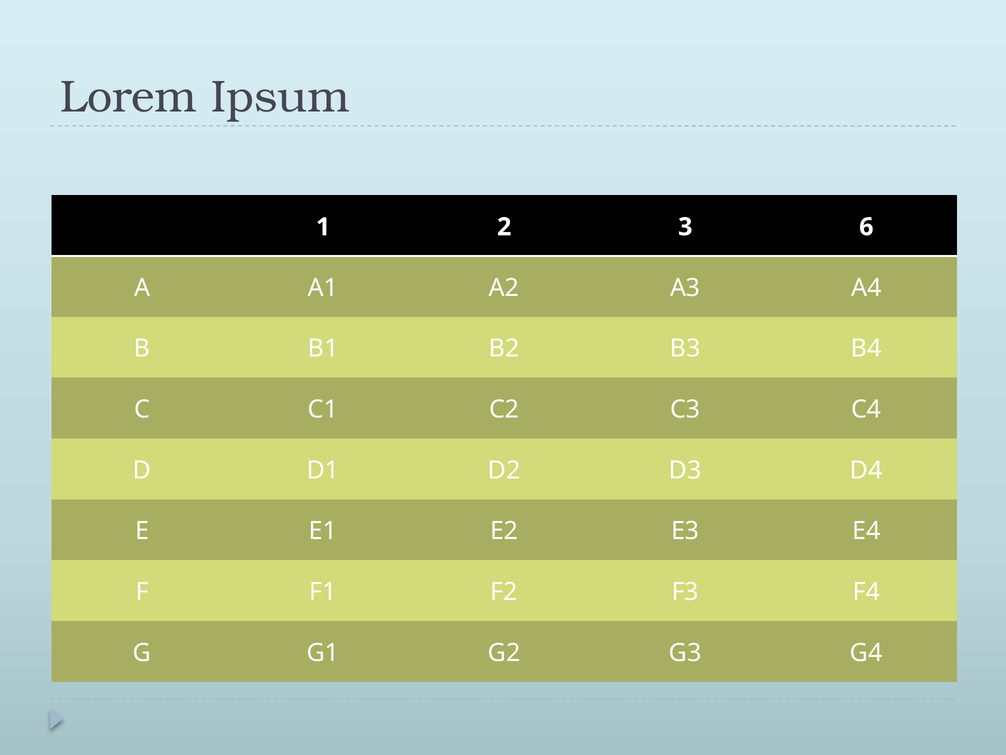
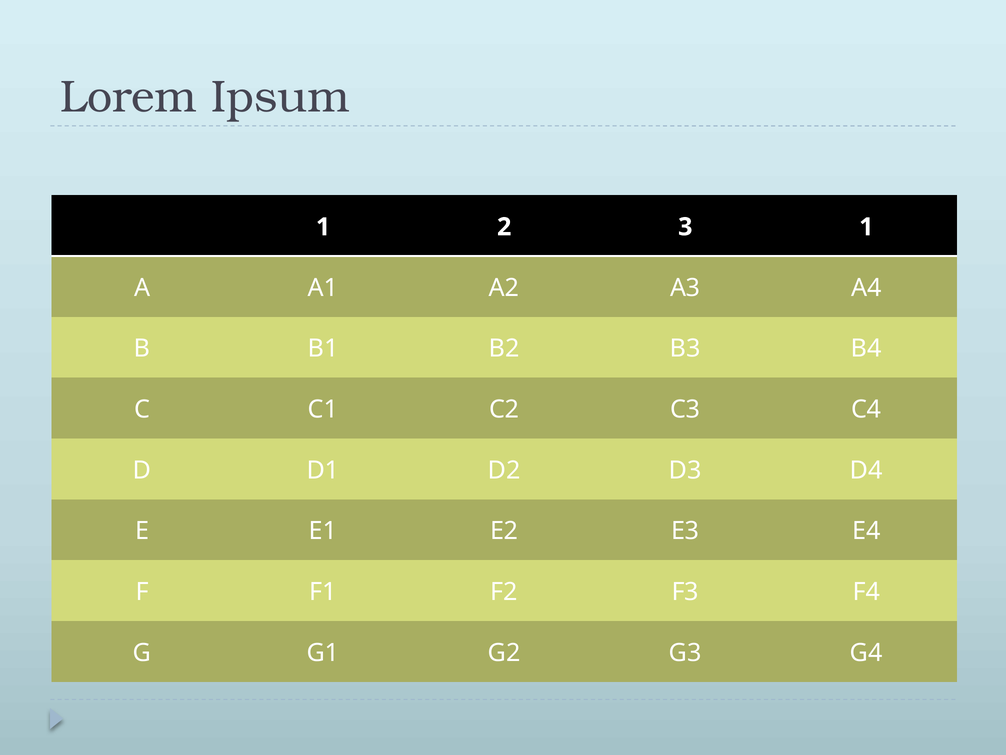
3 6: 6 -> 1 (866, 227)
